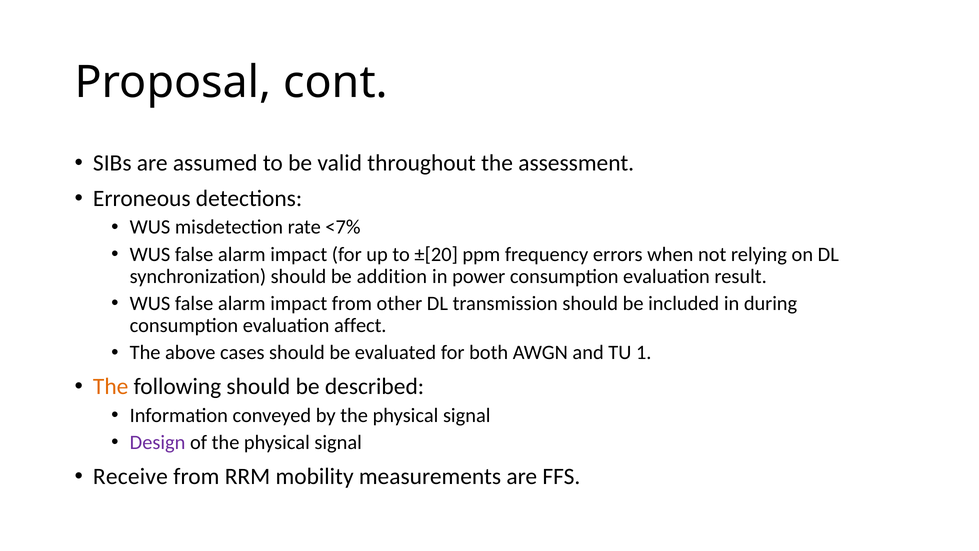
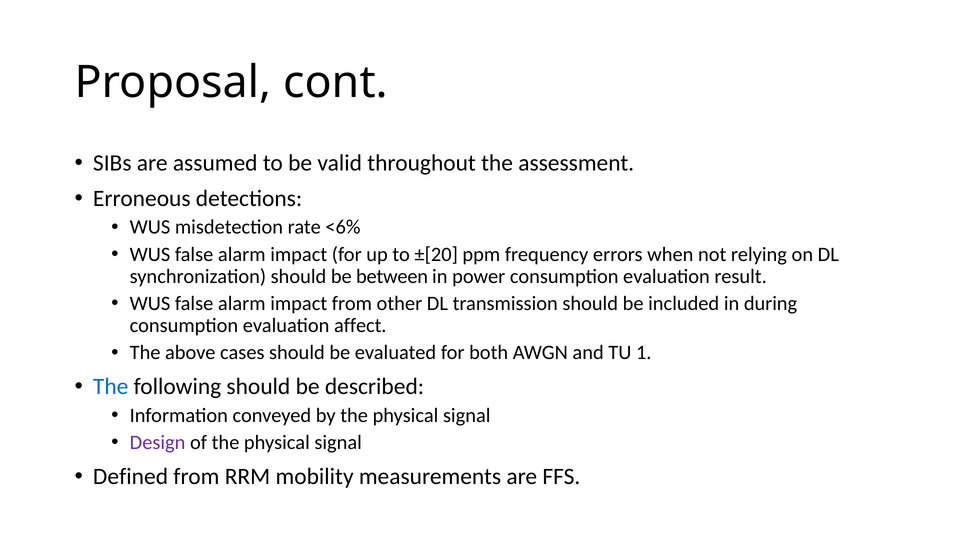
<7%: <7% -> <6% (343, 227)
addition: addition -> between (392, 276)
The colour: orange -> blue (111, 386)
Receive: Receive -> Defined (131, 476)
